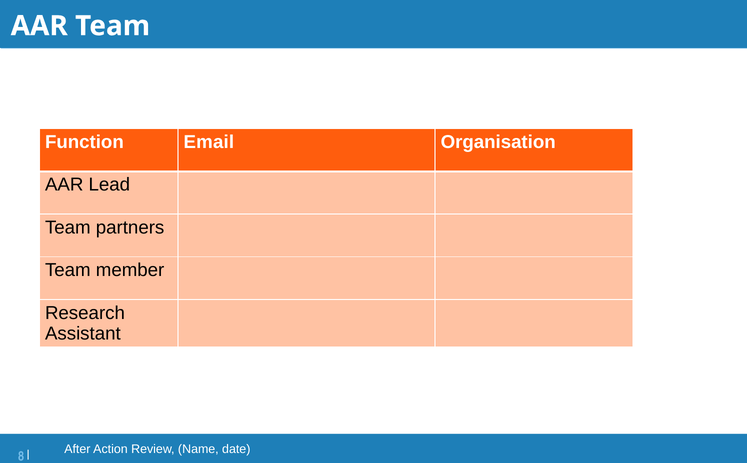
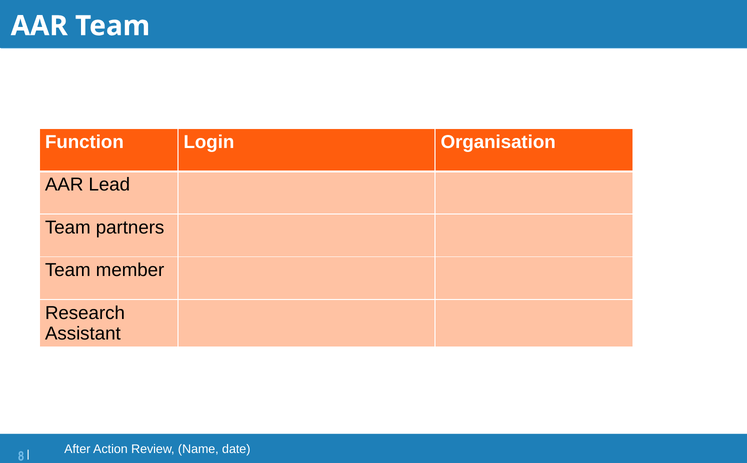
Email: Email -> Login (209, 142)
